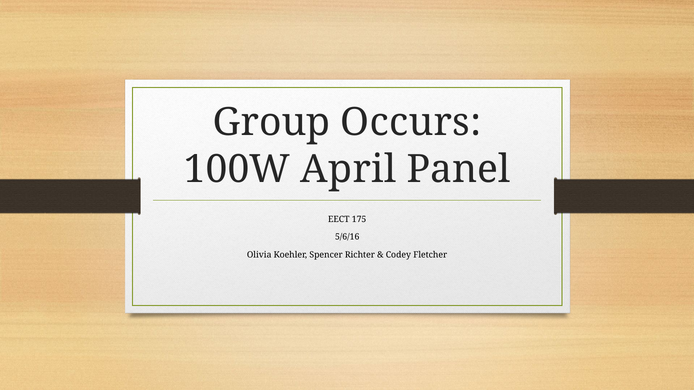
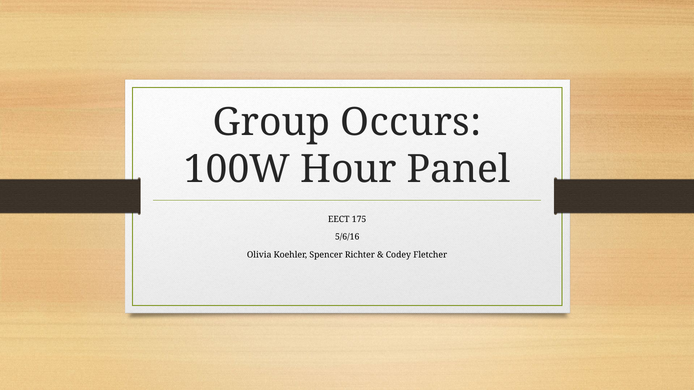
April: April -> Hour (349, 169)
